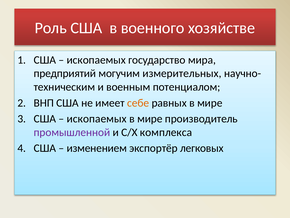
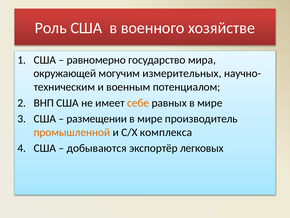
ископаемых: ископаемых -> равномерно (96, 60)
предприятий: предприятий -> окружающей (65, 73)
ископаемых: ископаемых -> размещении (97, 118)
промышленной colour: purple -> orange (72, 132)
изменением: изменением -> добываются (97, 148)
